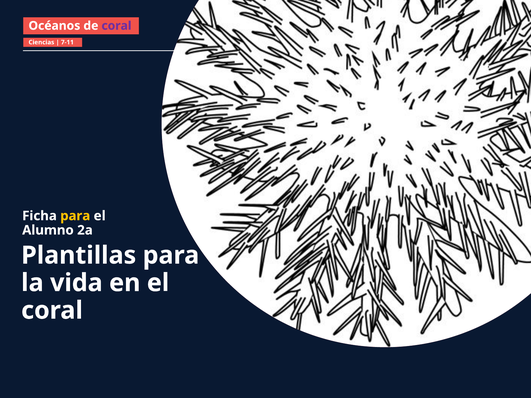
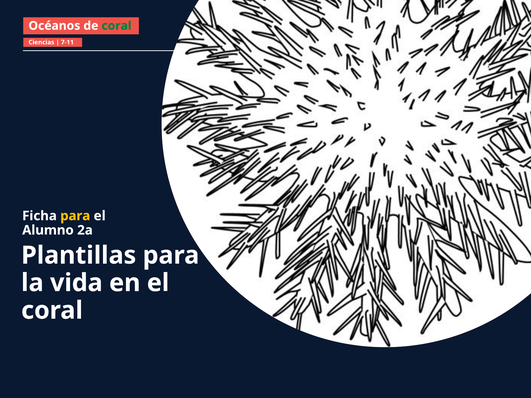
coral colour: purple -> green (116, 26)
